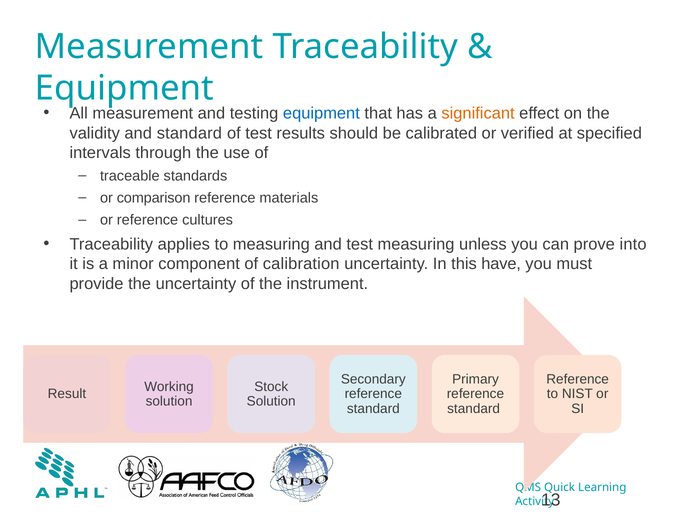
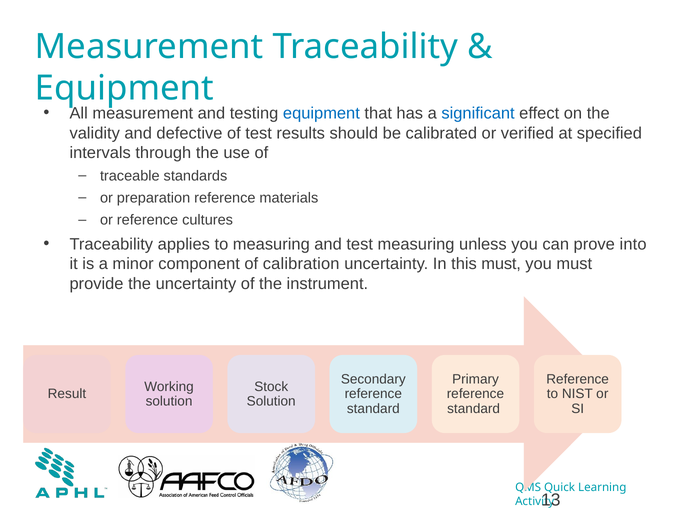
significant colour: orange -> blue (478, 113)
and standard: standard -> defective (189, 133)
comparison: comparison -> preparation (154, 198)
this have: have -> must (501, 264)
